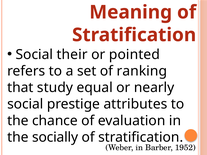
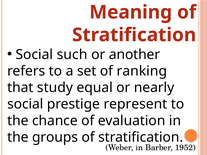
their: their -> such (72, 55)
pointed: pointed -> another (134, 55)
attributes: attributes -> represent (135, 104)
socially: socially -> groups (55, 137)
